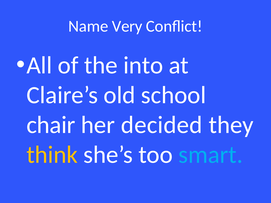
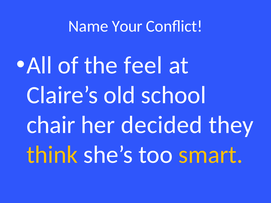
Very: Very -> Your (127, 26)
into: into -> feel (143, 65)
smart colour: light blue -> yellow (211, 155)
